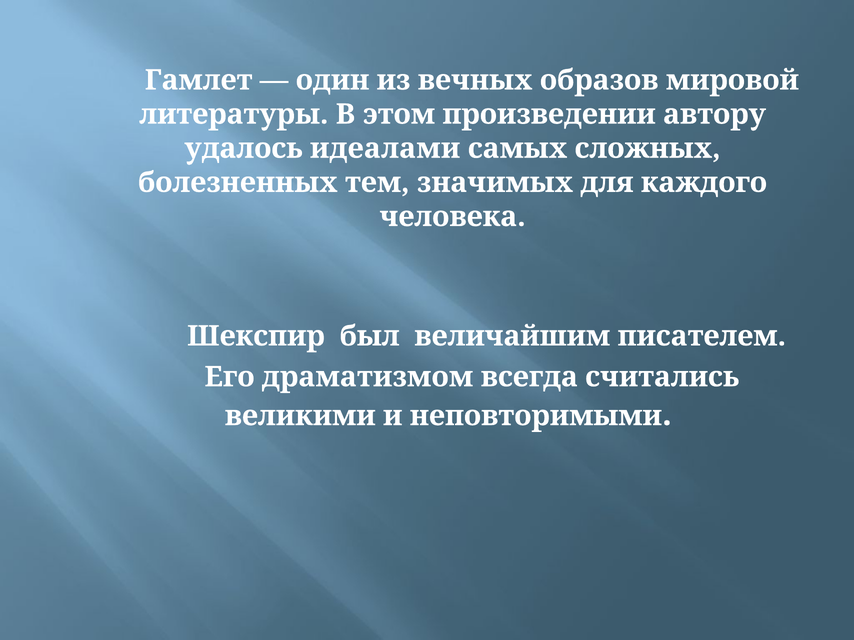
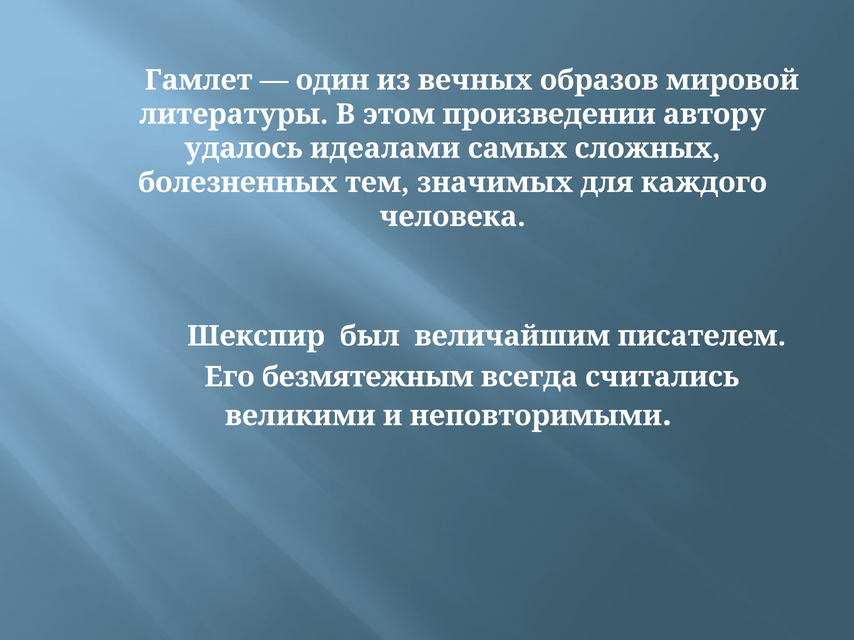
драматизмом: драматизмом -> безмятежным (368, 377)
